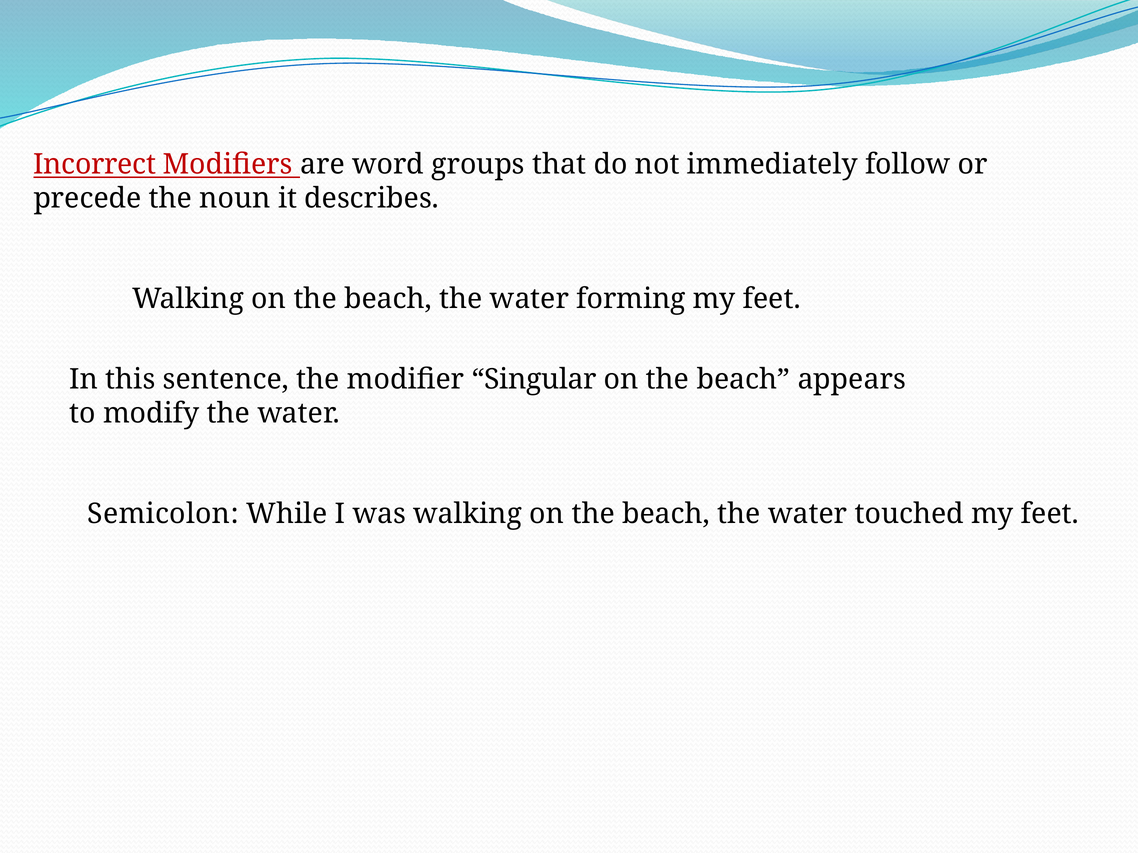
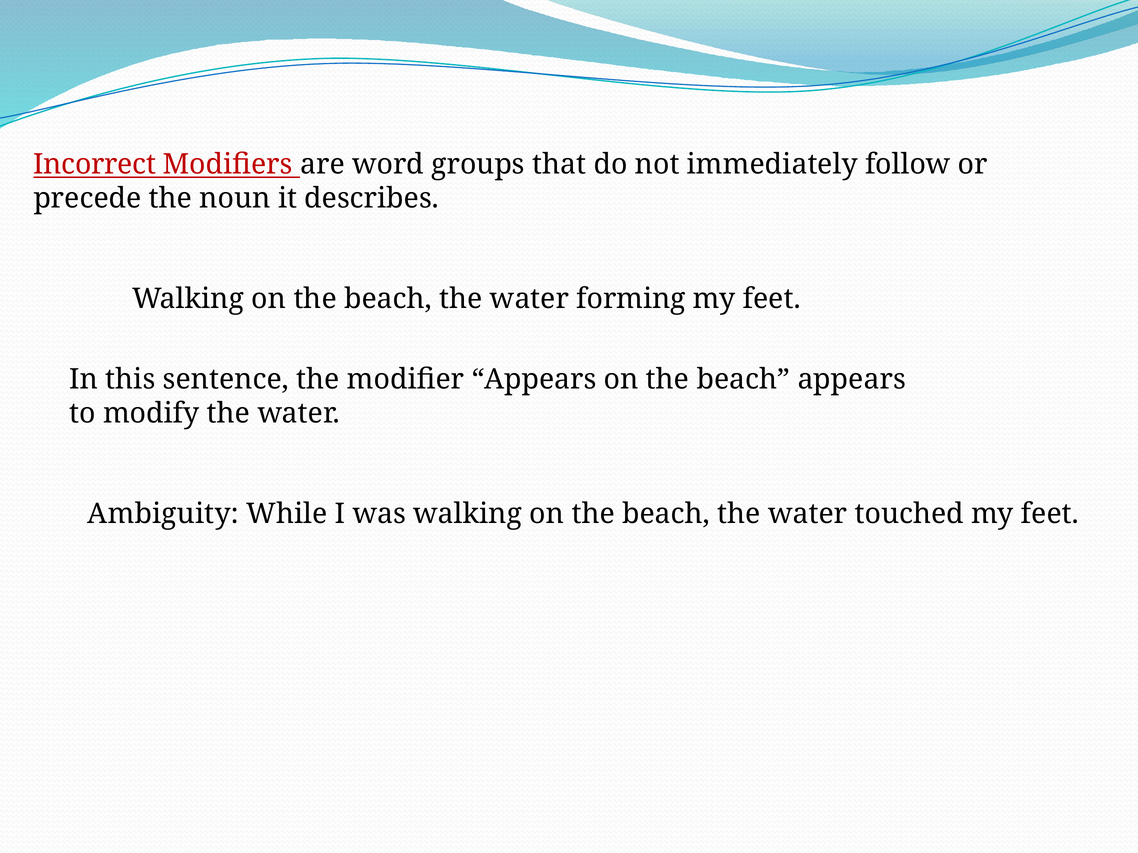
modifier Singular: Singular -> Appears (534, 380)
Semicolon: Semicolon -> Ambiguity (163, 514)
